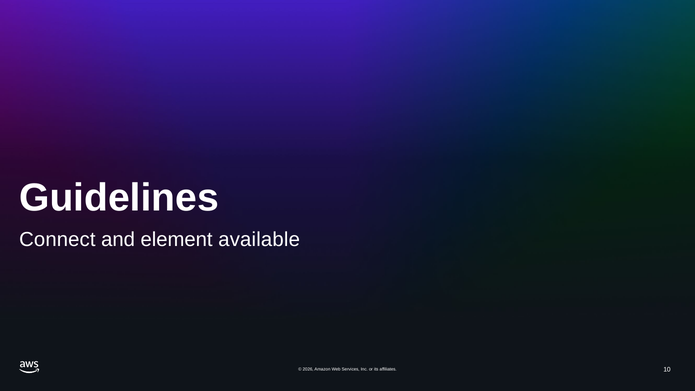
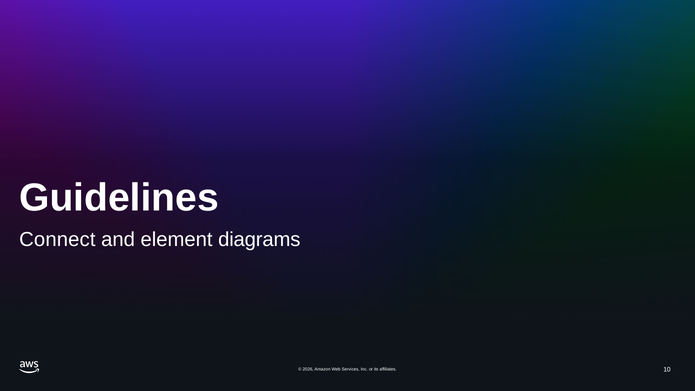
available: available -> diagrams (259, 239)
